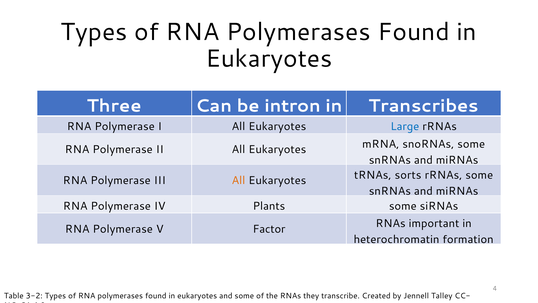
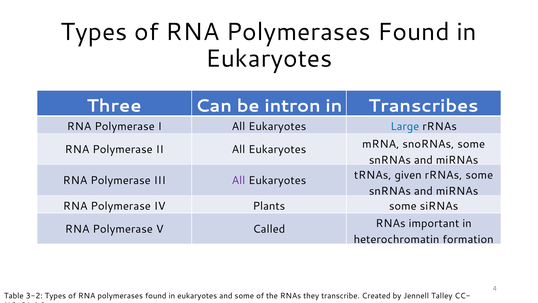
All colour: orange -> purple (238, 180)
sorts: sorts -> given (408, 175)
Factor: Factor -> Called (269, 229)
